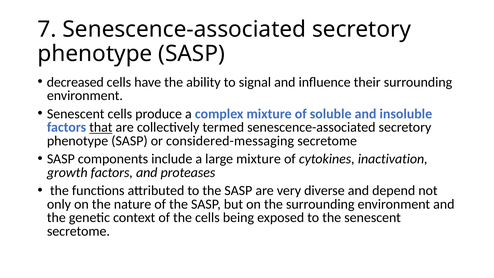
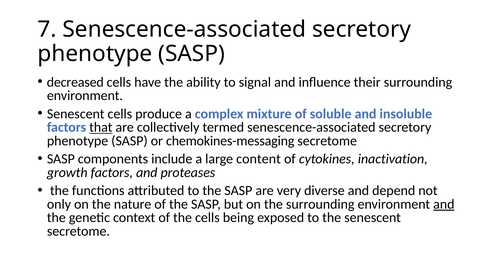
considered-messaging: considered-messaging -> chemokines-messaging (230, 141)
large mixture: mixture -> content (259, 159)
and underline: none -> present (444, 204)
